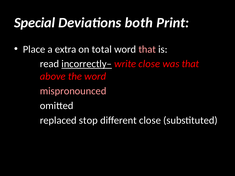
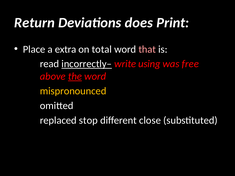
Special: Special -> Return (34, 23)
both: both -> does (139, 23)
write close: close -> using (149, 64)
was that: that -> free (190, 64)
the underline: none -> present (75, 76)
mispronounced colour: pink -> yellow (73, 91)
